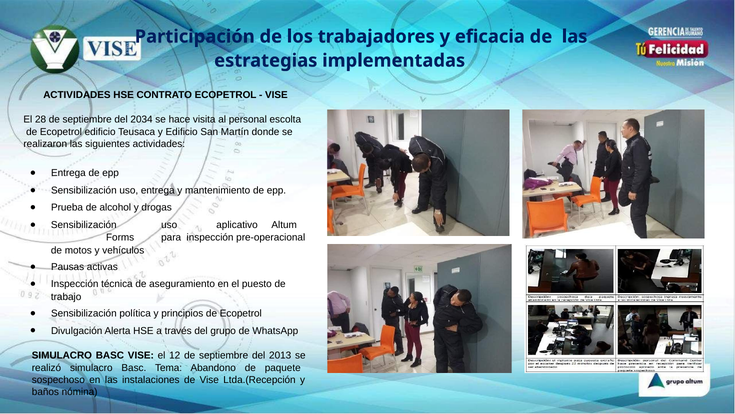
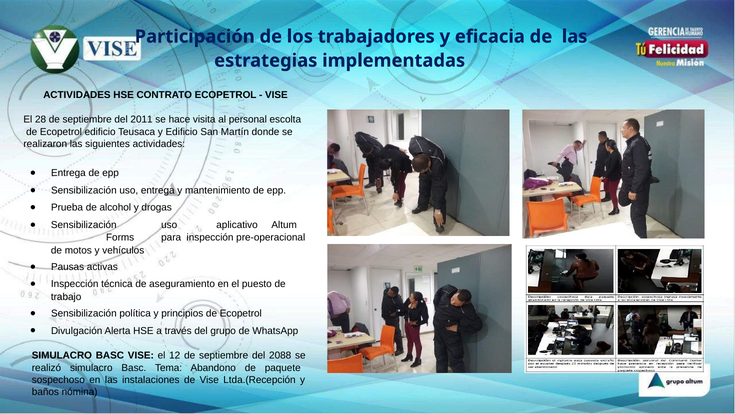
2034: 2034 -> 2011 (142, 119)
2013: 2013 -> 2088 (280, 355)
